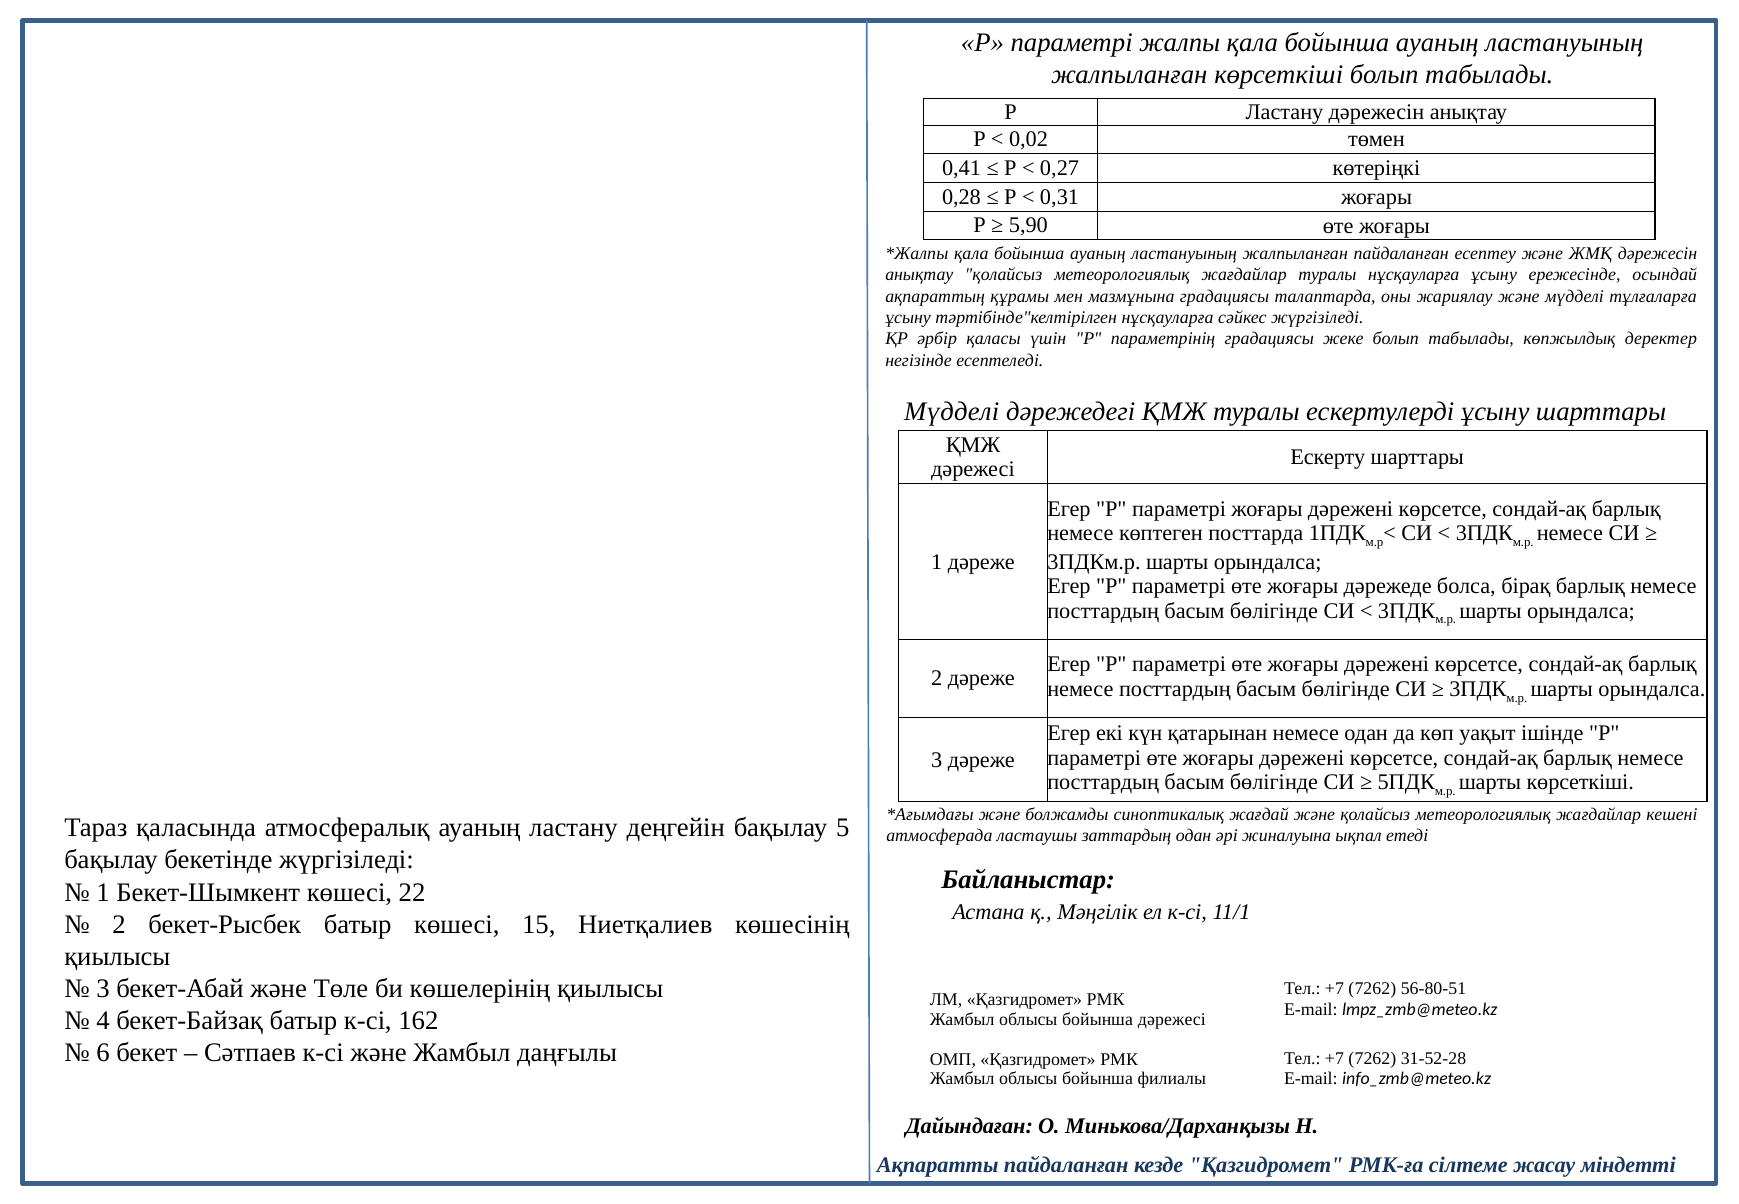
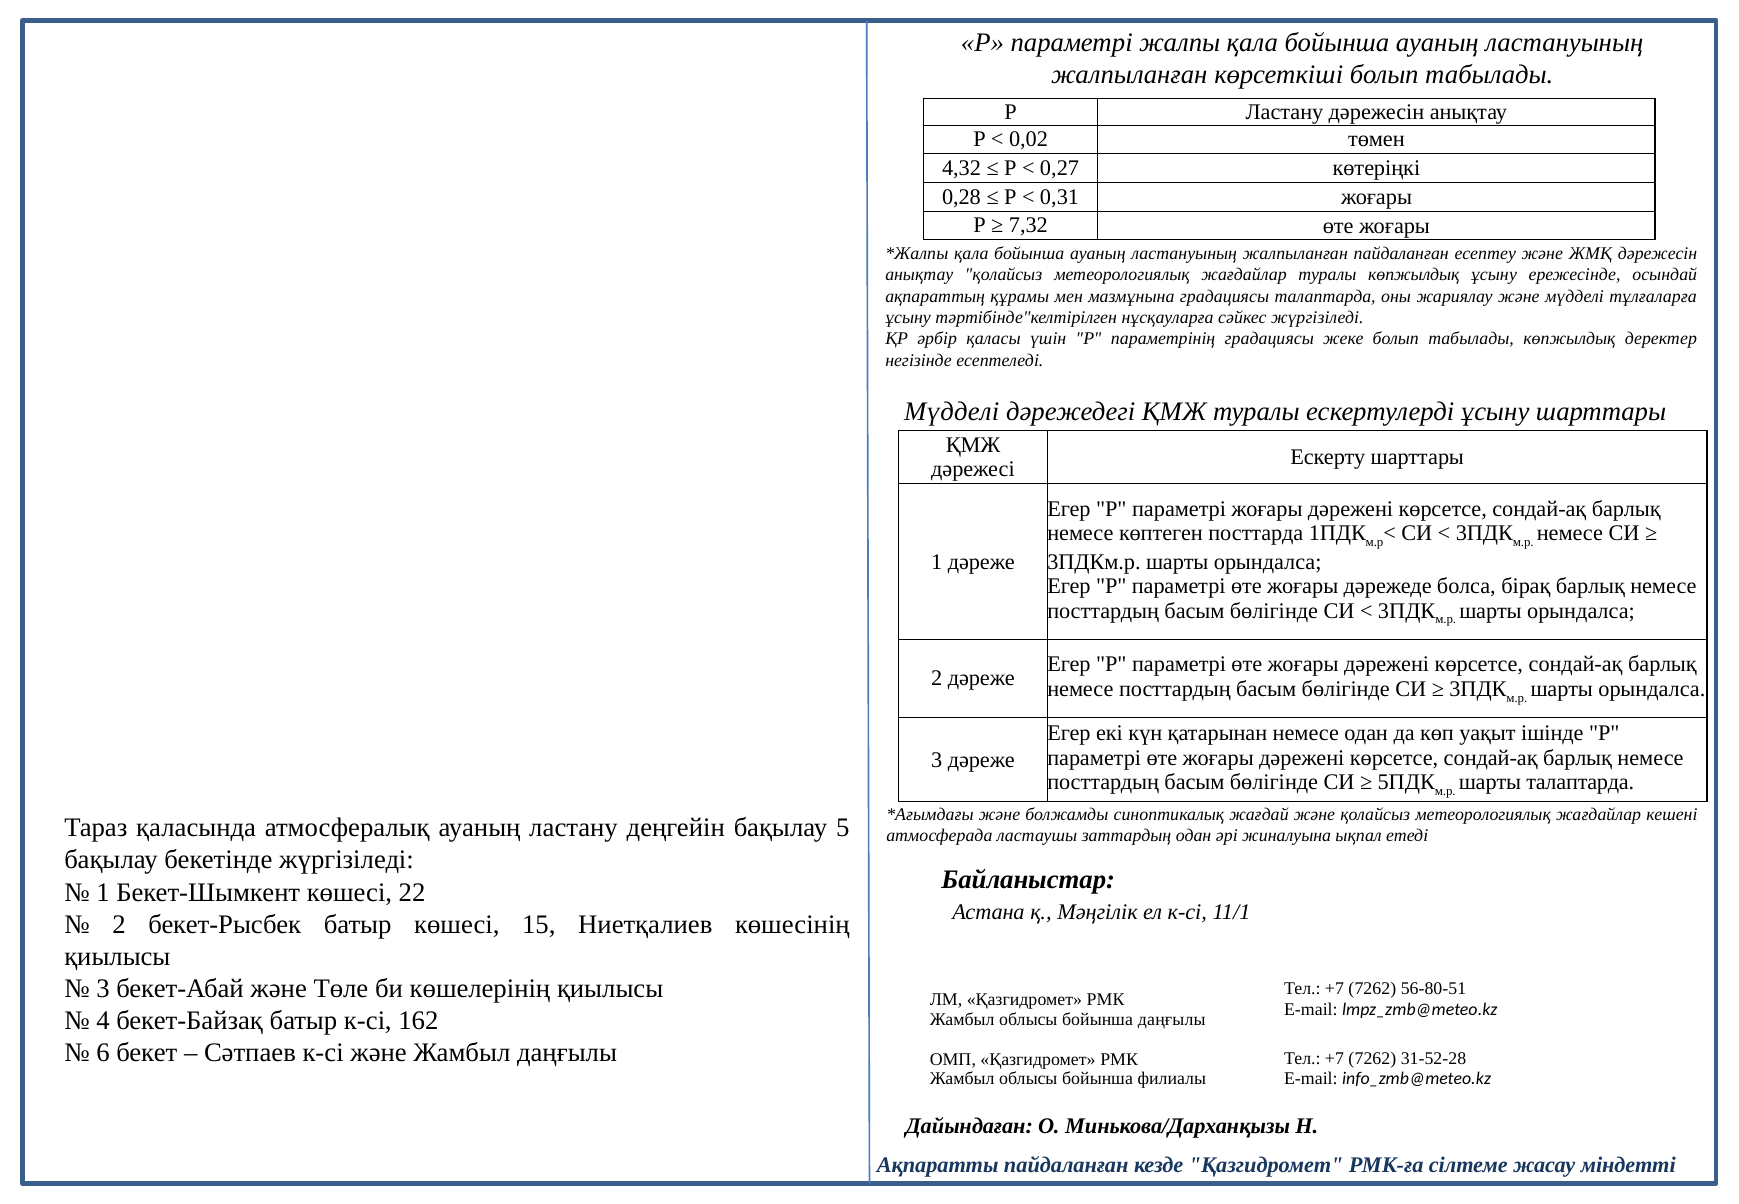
0,41: 0,41 -> 4,32 (962, 168)
5,90: 5,90 -> 7,32 (1028, 225)
туралы нұсқауларға: нұсқауларға -> көпжылдық (1414, 275)
шарты көрсеткіші: көрсеткіші -> талаптарда (1580, 782)
бойынша дәрежесі: дәрежесі -> даңғылы (1172, 1019)
